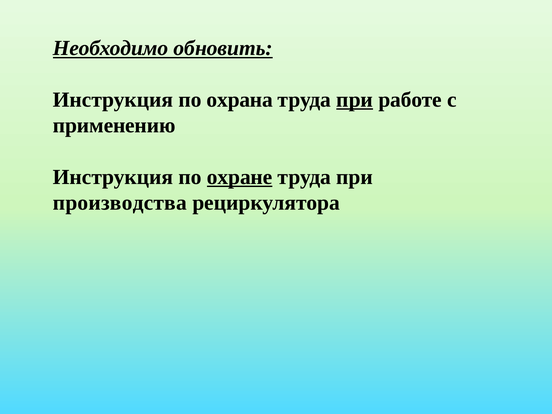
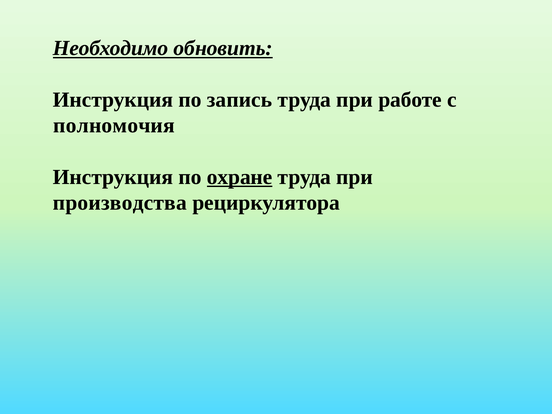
охрана: охрана -> запись (240, 100)
при underline: present -> none (355, 100)
применению: применению -> полномочия (114, 126)
